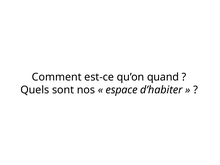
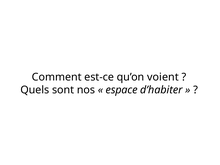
quand: quand -> voient (163, 77)
